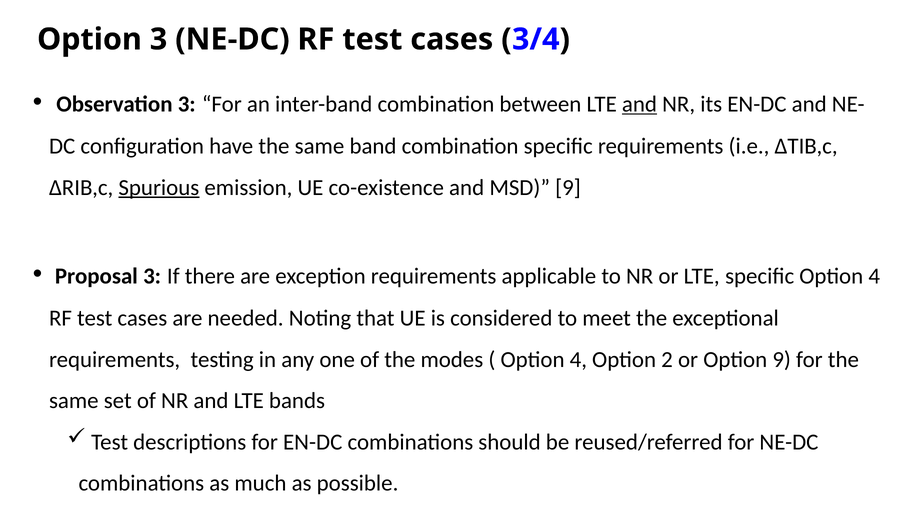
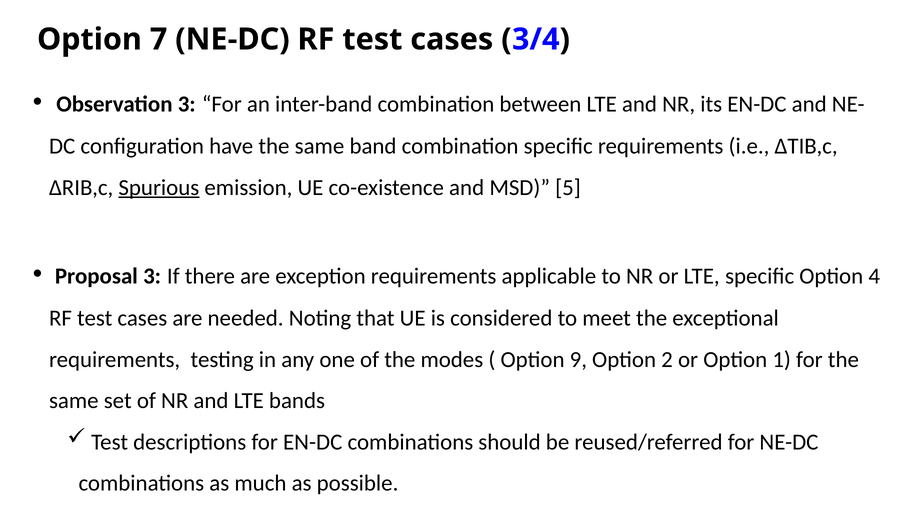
Option 3: 3 -> 7 (159, 39)
and underline: present -> none (639, 104)
MSD 9: 9 -> 5 (568, 187)
4: 4 -> 9 (578, 359)
Option 9: 9 -> 1 (782, 359)
